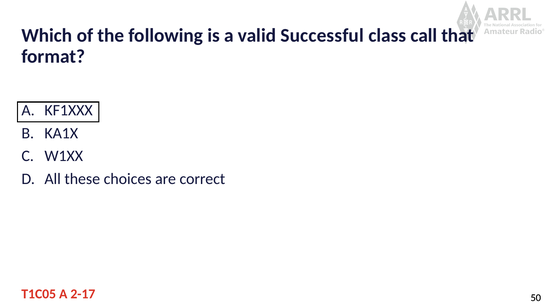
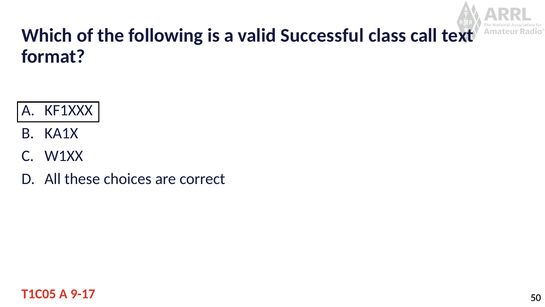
that: that -> text (458, 35)
2-17: 2-17 -> 9-17 (83, 294)
